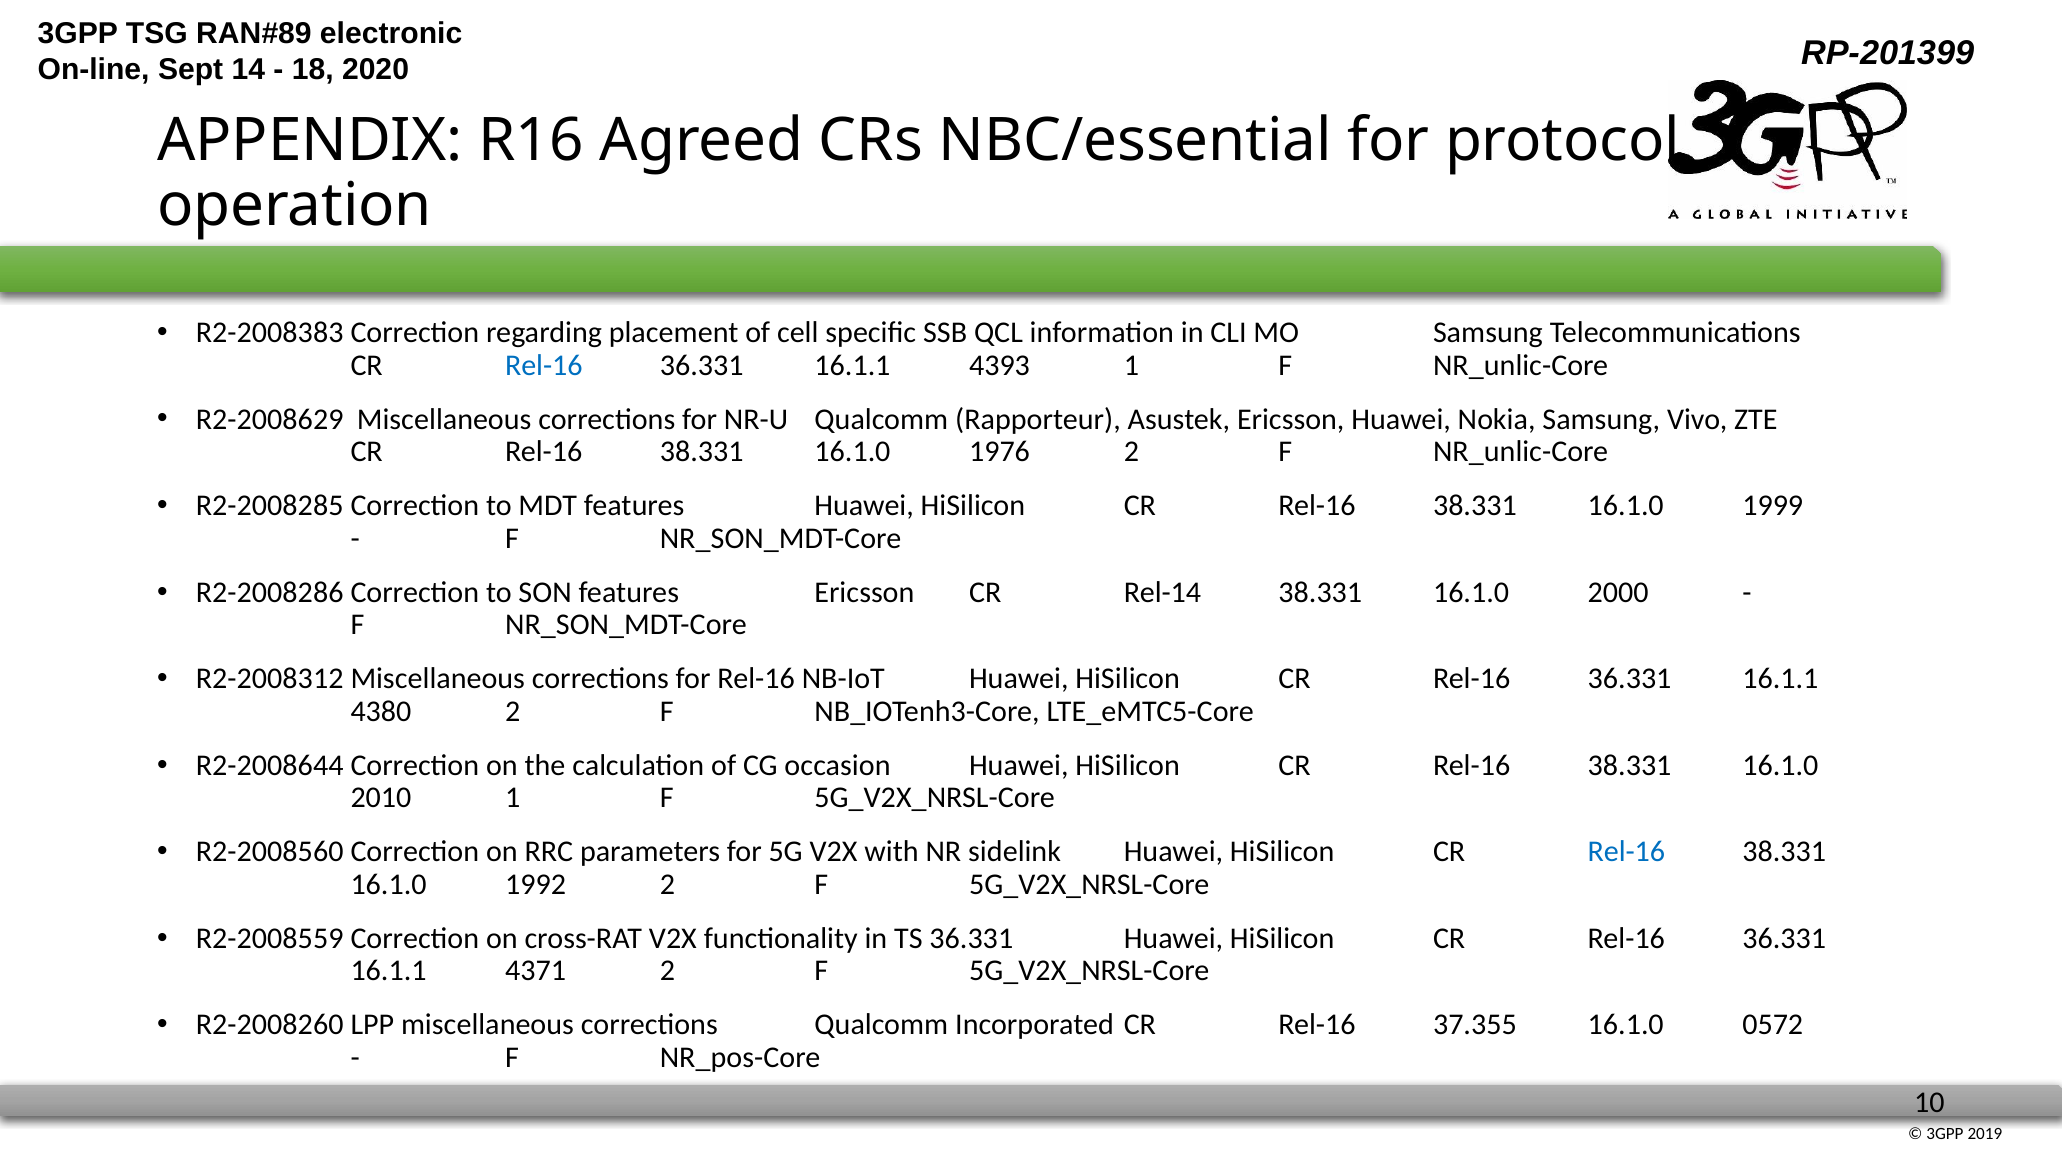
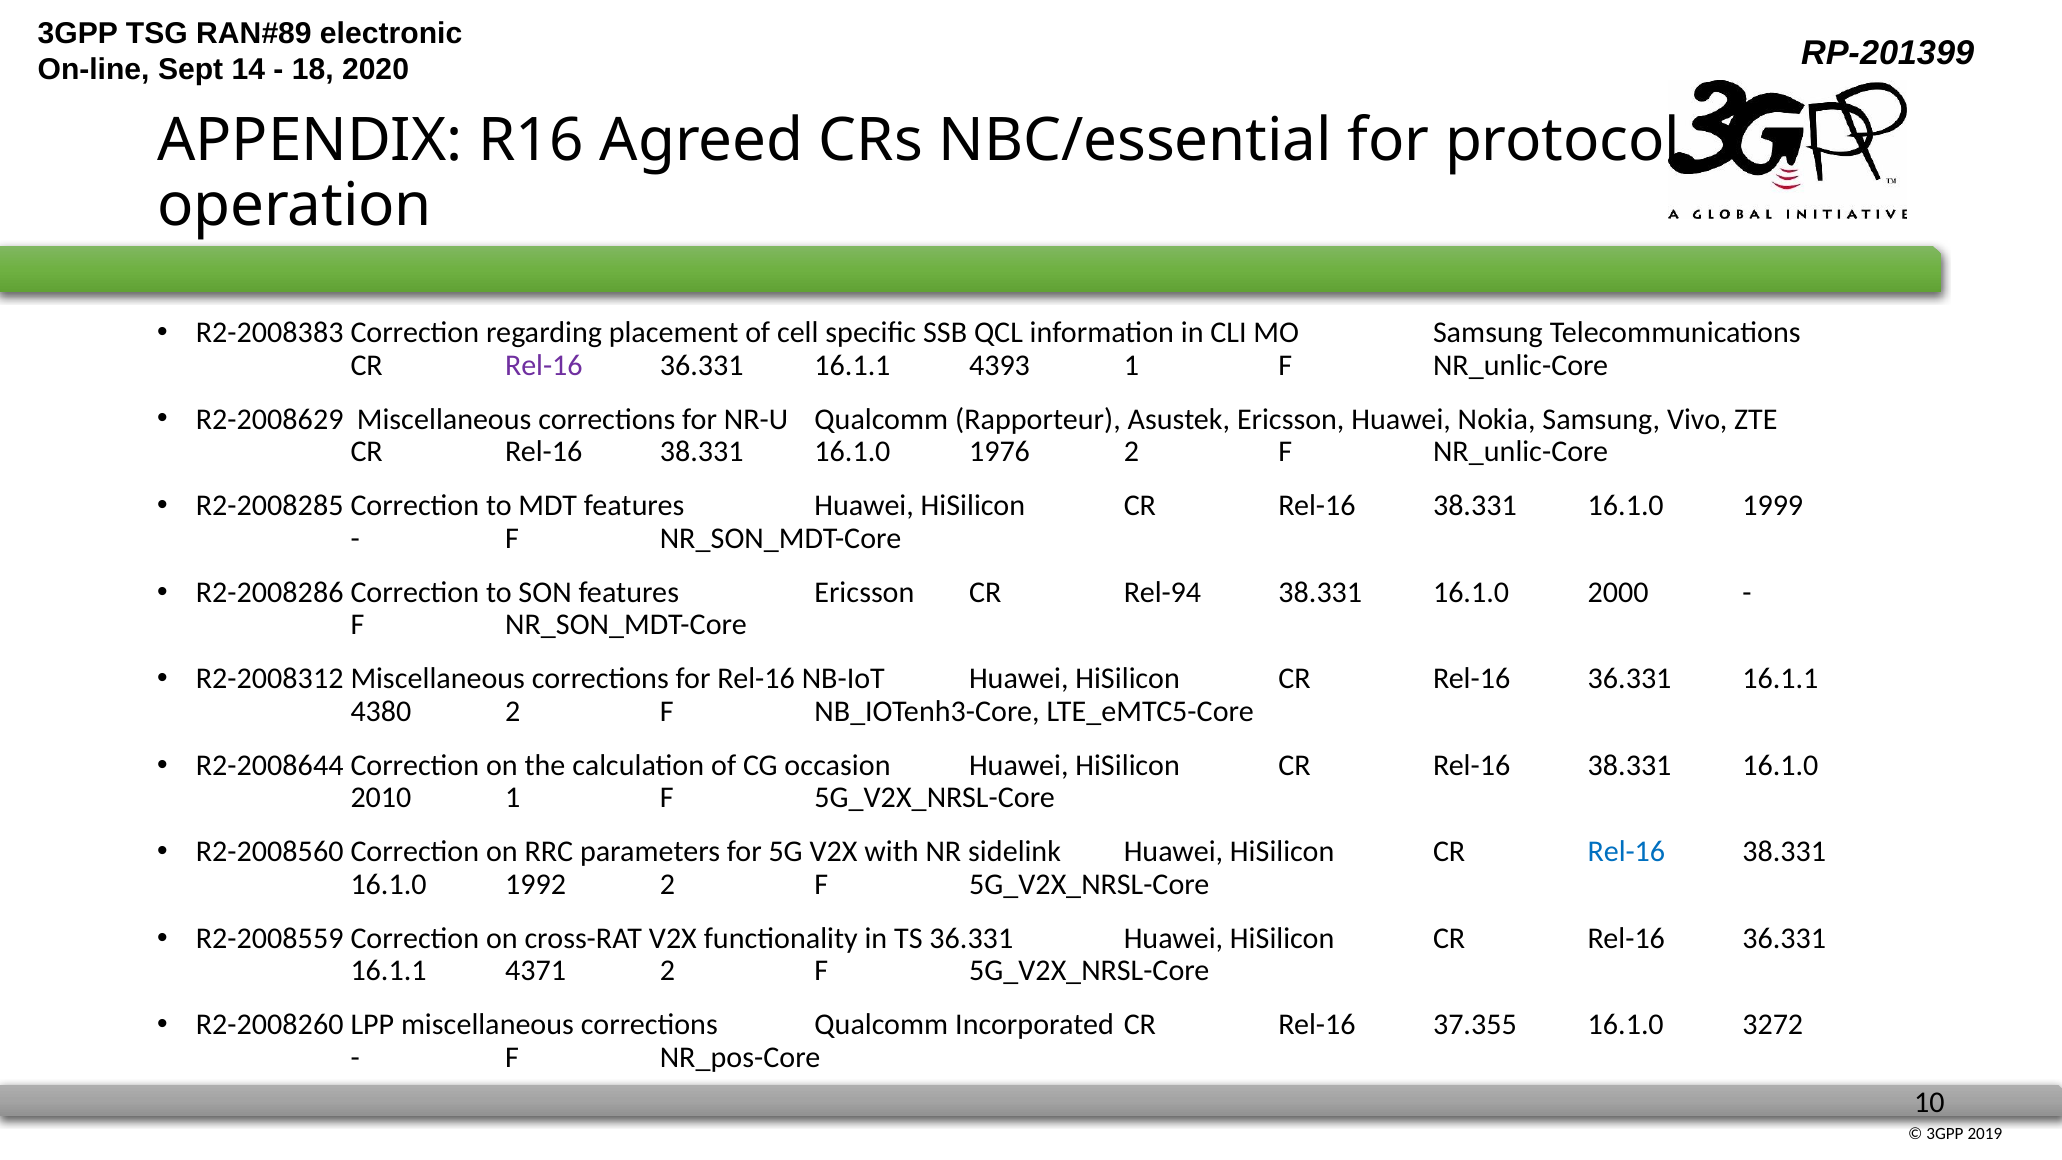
Rel-16 colour: blue -> purple (544, 365)
Rel-14: Rel-14 -> Rel-94 (1162, 592)
0572: 0572 -> 3272 (1773, 1025)
